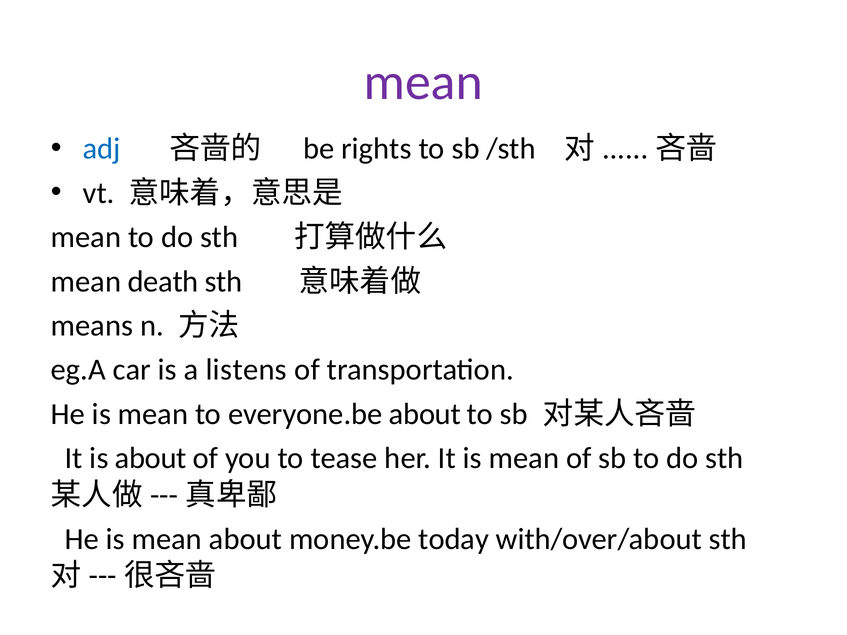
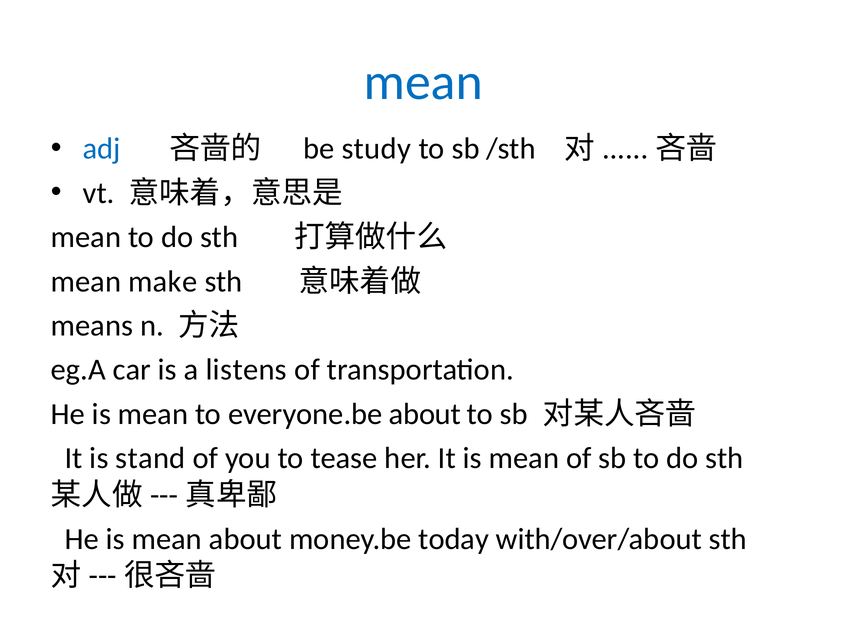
mean colour: purple -> blue (423, 82)
rights: rights -> study (376, 149)
death: death -> make (163, 282)
is about: about -> stand (150, 458)
